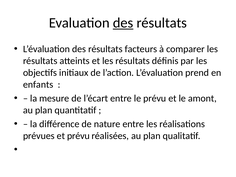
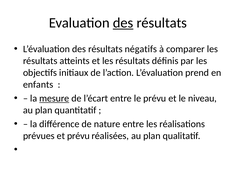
facteurs: facteurs -> négatifs (141, 49)
mesure underline: none -> present (54, 98)
amont: amont -> niveau (202, 98)
